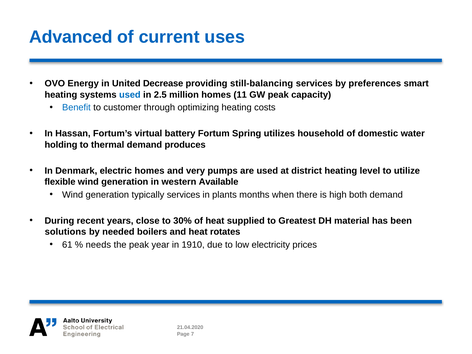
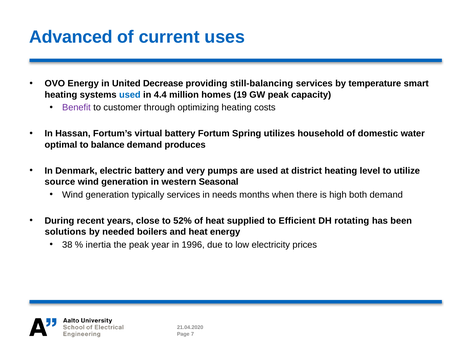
preferences: preferences -> temperature (375, 84)
2.5: 2.5 -> 4.4 (160, 95)
11: 11 -> 19 (240, 95)
Benefit colour: blue -> purple (76, 108)
holding: holding -> optimal (61, 145)
thermal: thermal -> balance (108, 145)
electric homes: homes -> battery (150, 171)
flexible: flexible -> source (60, 182)
Available: Available -> Seasonal (219, 182)
plants: plants -> needs (225, 195)
30%: 30% -> 52% (182, 221)
Greatest: Greatest -> Efficient (297, 221)
material: material -> rotating (352, 221)
heat rotates: rotates -> energy (225, 232)
61: 61 -> 38 (67, 245)
needs: needs -> inertia (98, 245)
1910: 1910 -> 1996 (193, 245)
